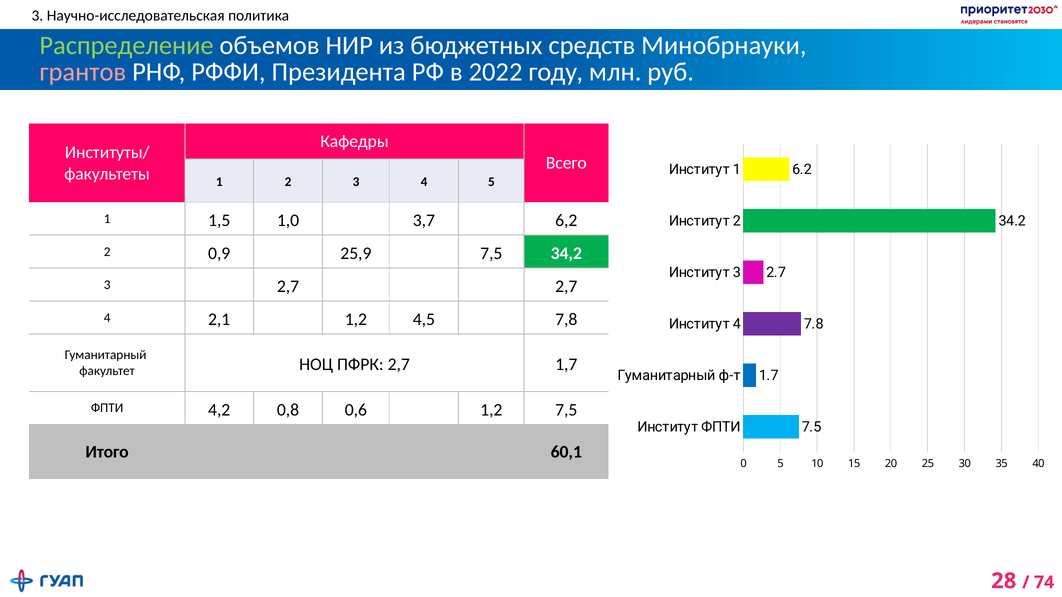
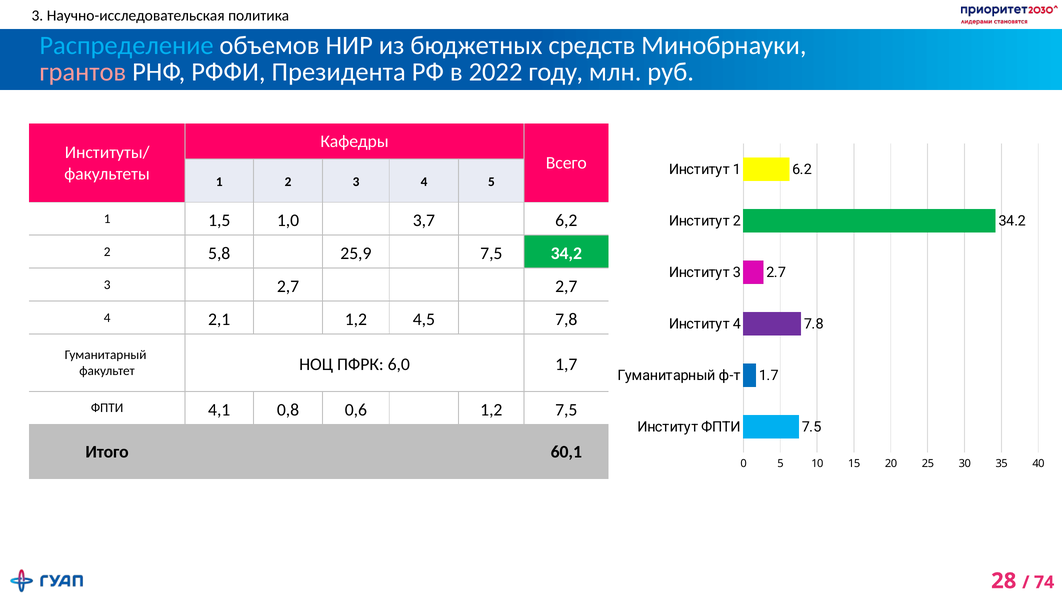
Распределение colour: light green -> light blue (127, 45)
0,9: 0,9 -> 5,8 (219, 254)
ПФРК 2,7: 2,7 -> 6,0 (399, 365)
4,2: 4,2 -> 4,1 (219, 410)
